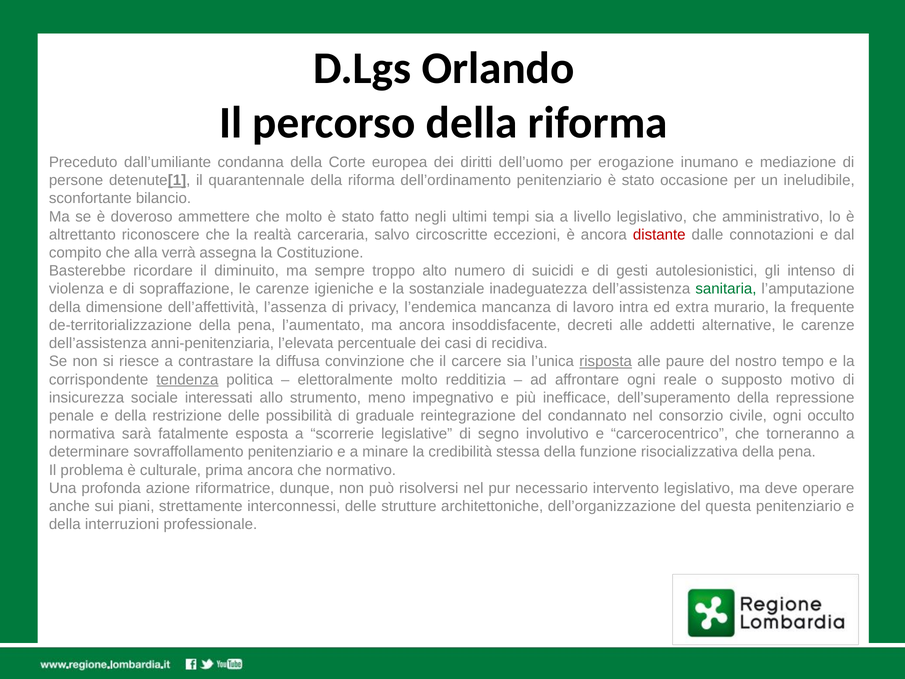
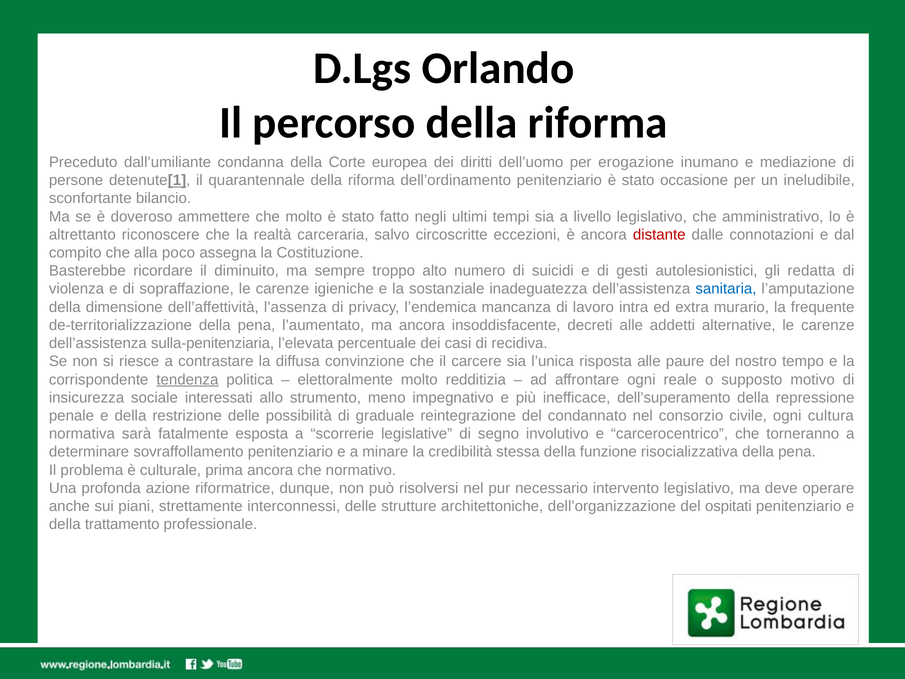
verrà: verrà -> poco (179, 253)
intenso: intenso -> redatta (811, 271)
sanitaria colour: green -> blue (726, 289)
anni-penitenziaria: anni-penitenziaria -> sulla-penitenziaria (213, 343)
risposta underline: present -> none (606, 361)
occulto: occulto -> cultura (831, 416)
questa: questa -> ospitati (728, 506)
interruzioni: interruzioni -> trattamento (122, 524)
